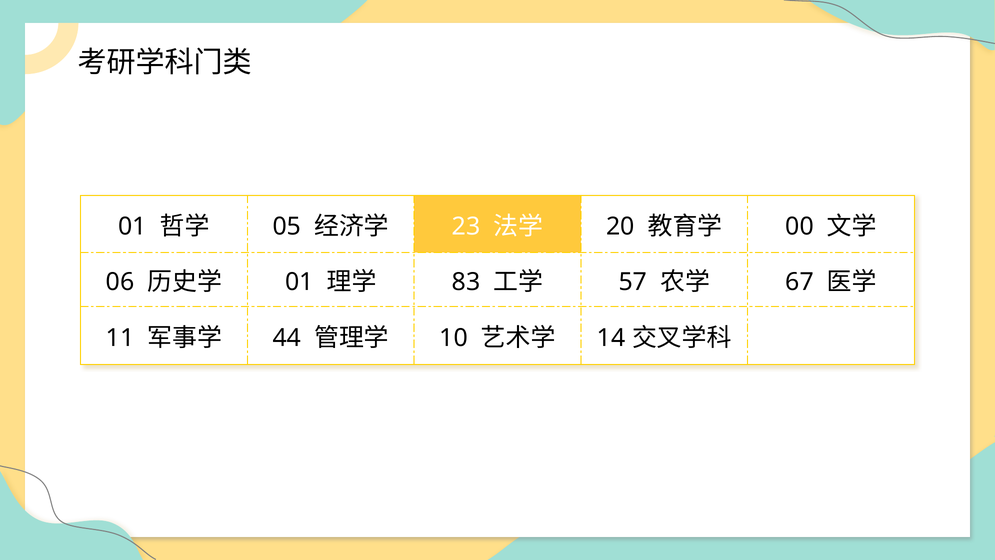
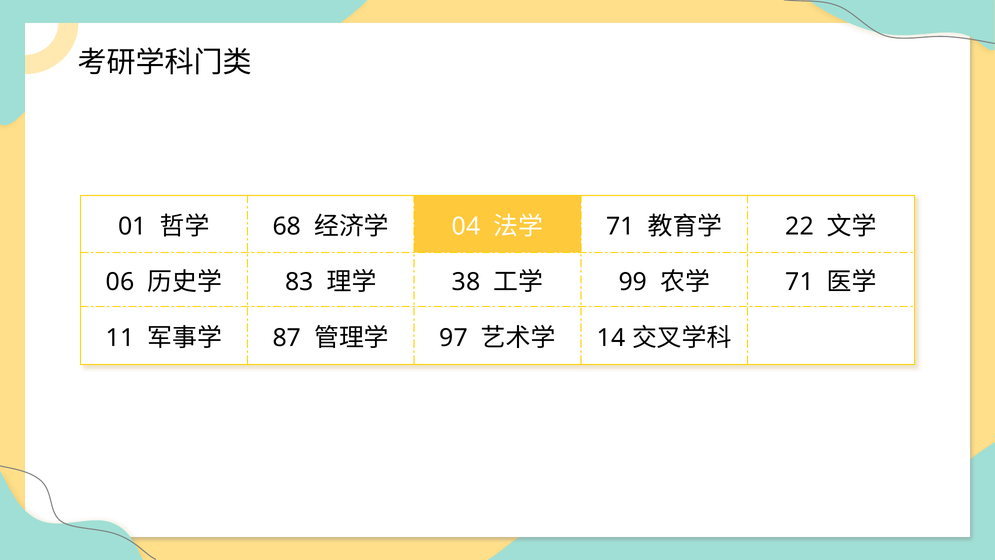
05: 05 -> 68 (287, 226)
23: 23 -> 04 (466, 226)
20: 20 -> 71 (620, 226)
00: 00 -> 22 (800, 226)
01: 01 -> 83 (299, 282)
83: 83 -> 38 (466, 282)
57: 57 -> 99 (633, 282)
67: 67 -> 71 (800, 282)
44: 44 -> 87 (287, 338)
10: 10 -> 97 (454, 338)
